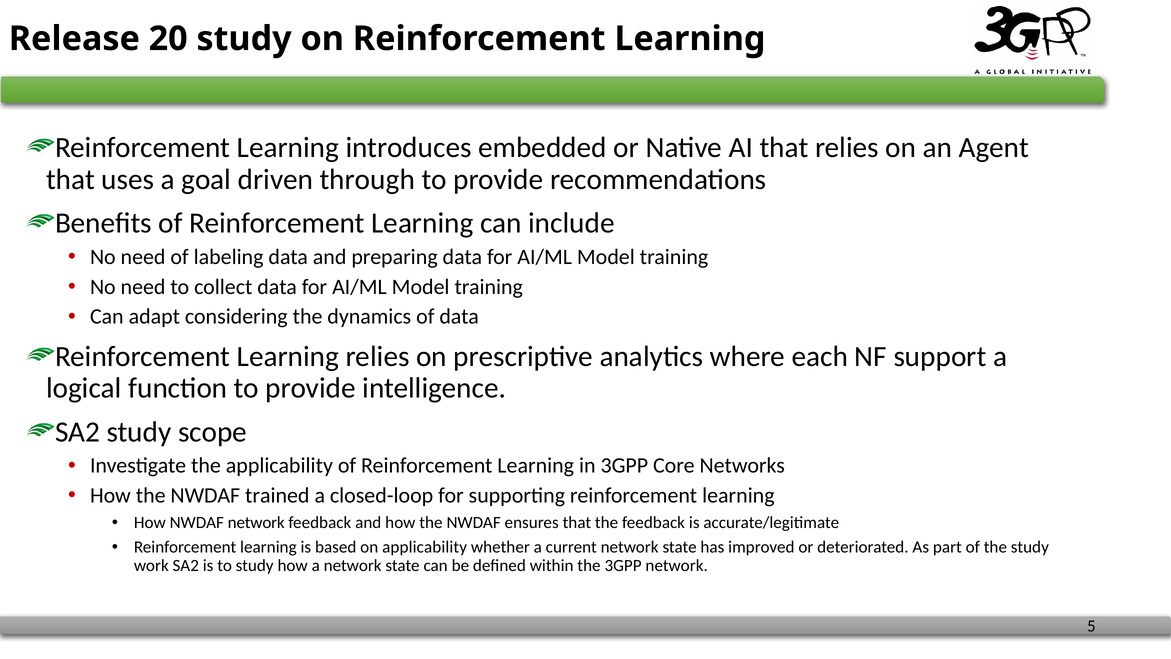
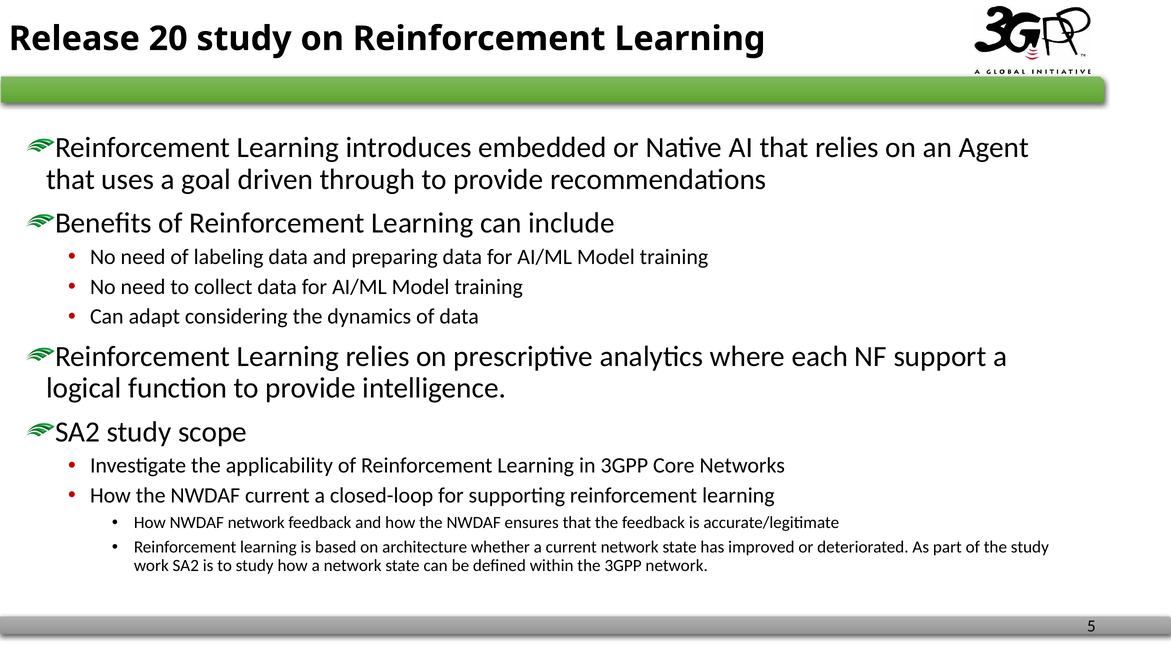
NWDAF trained: trained -> current (277, 495)
on applicability: applicability -> architecture (425, 547)
